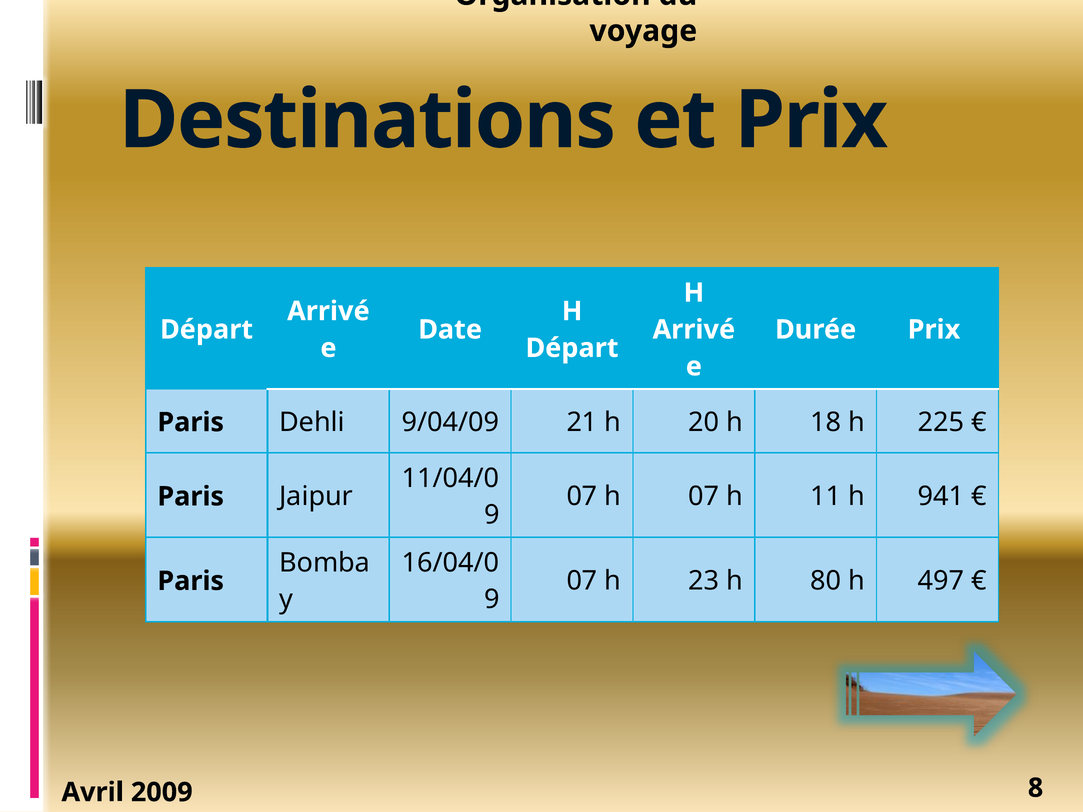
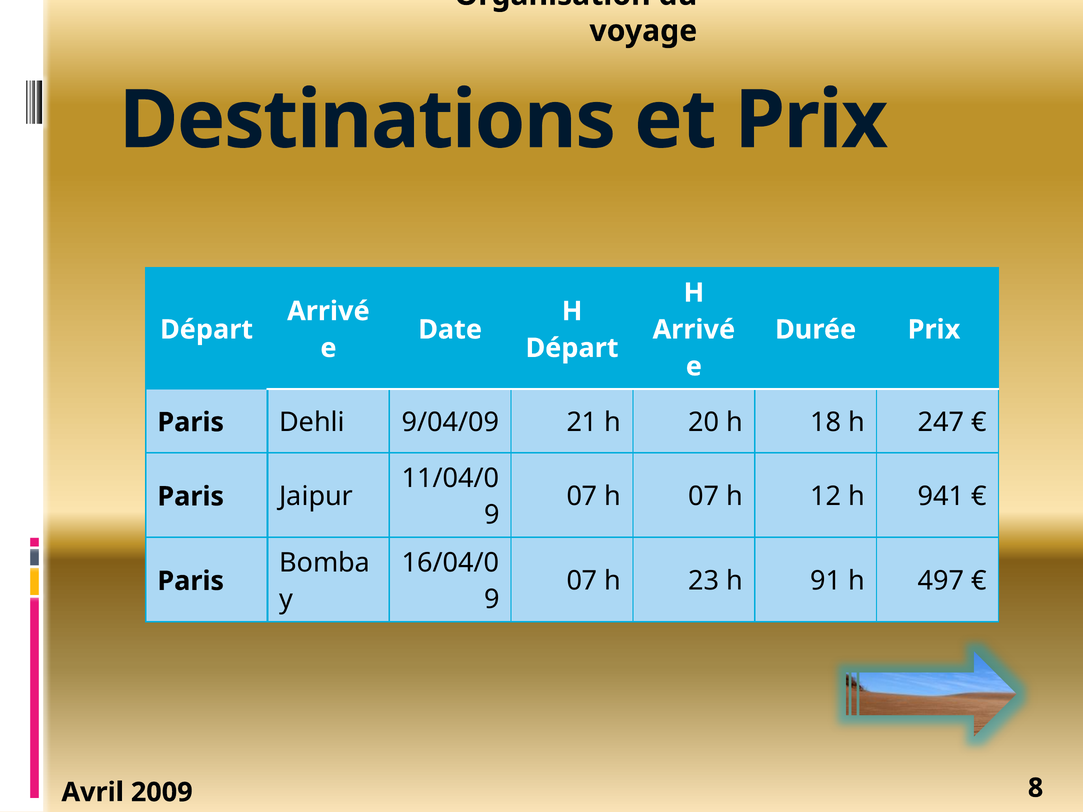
225: 225 -> 247 (941, 422)
11: 11 -> 12 (826, 497)
80: 80 -> 91 (826, 581)
